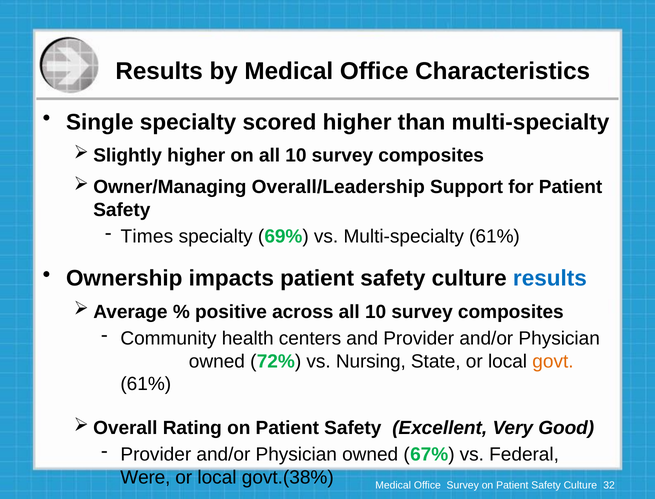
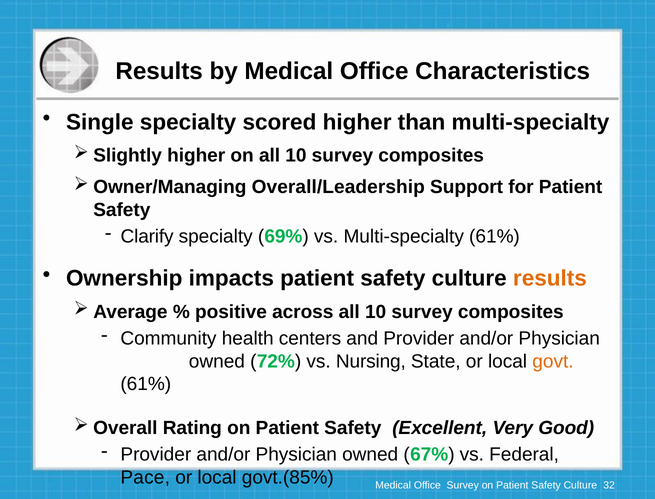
Times: Times -> Clarify (147, 237)
results colour: blue -> orange (550, 278)
Were: Were -> Pace (145, 477)
govt.(38%: govt.(38% -> govt.(85% (288, 477)
